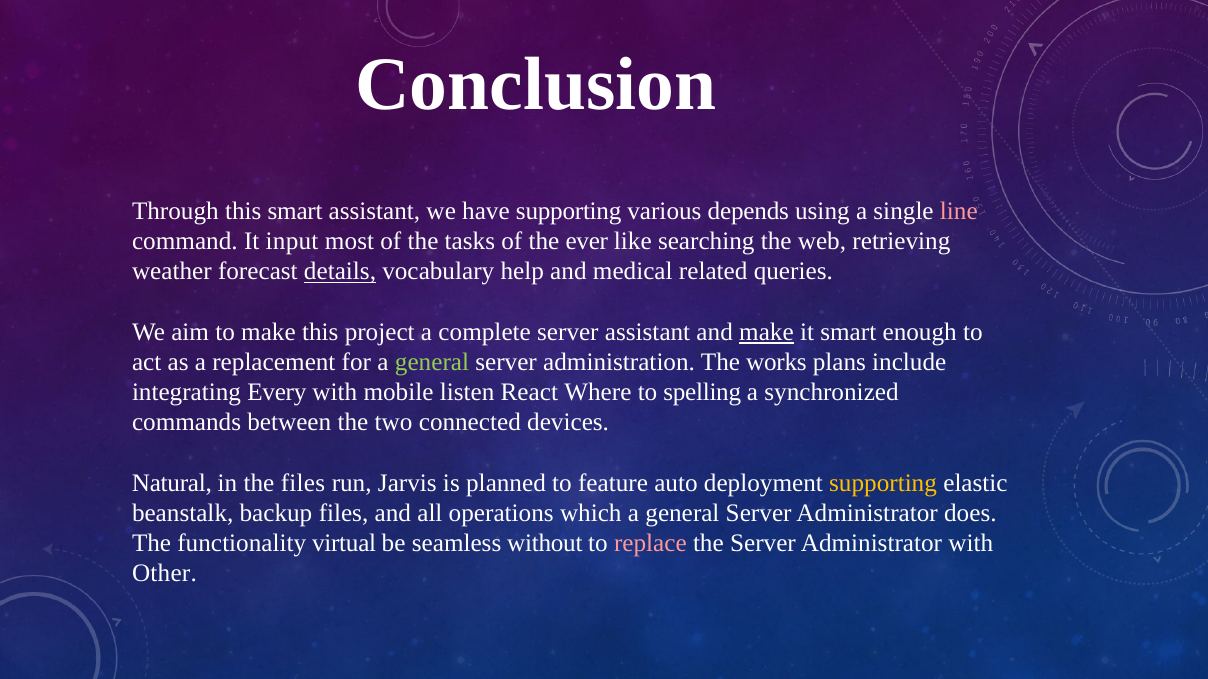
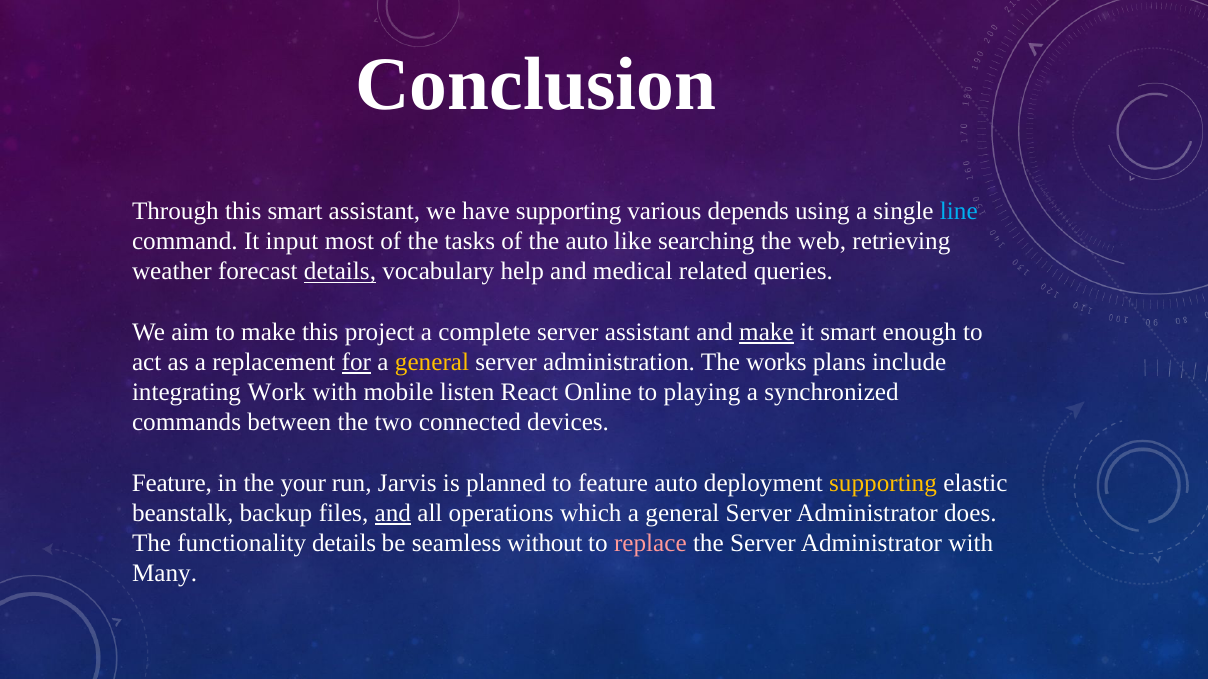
line colour: pink -> light blue (959, 211)
the ever: ever -> auto (587, 242)
for underline: none -> present (356, 362)
general colour: light green -> yellow (432, 362)
Every: Every -> Work (277, 393)
Where: Where -> Online (598, 393)
spelling: spelling -> playing (702, 393)
Natural: Natural -> Feature (172, 483)
the files: files -> your (303, 483)
and underline: none -> present (393, 513)
functionality virtual: virtual -> details (344, 544)
Other: Other -> Many (165, 574)
